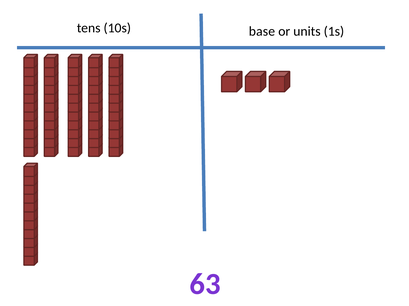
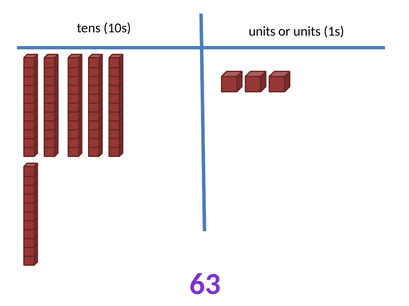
10s base: base -> units (262, 32)
